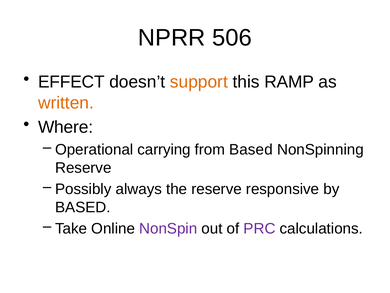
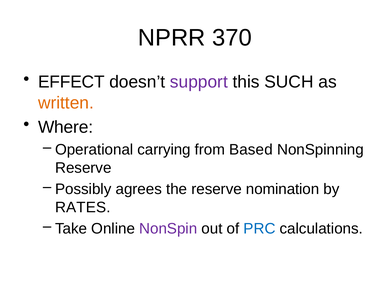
506: 506 -> 370 (232, 38)
support colour: orange -> purple (199, 82)
RAMP: RAMP -> SUCH (289, 82)
always: always -> agrees (139, 189)
responsive: responsive -> nomination (283, 189)
BASED: BASED -> RATES (83, 207)
PRC colour: purple -> blue (259, 228)
